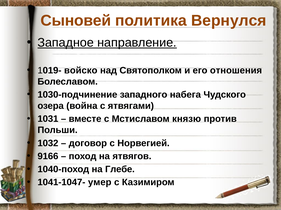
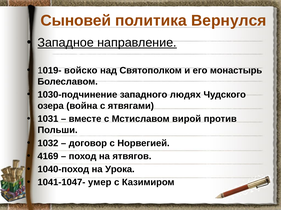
отношения: отношения -> монастырь (236, 71)
набега: набега -> людях (185, 95)
князю: князю -> вирой (187, 119)
9166: 9166 -> 4169 (48, 157)
Глебе: Глебе -> Урока (120, 170)
